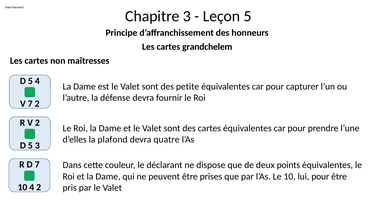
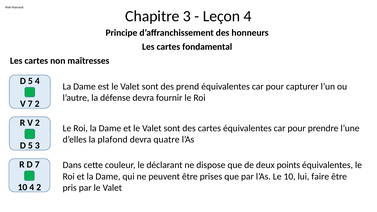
Leçon 5: 5 -> 4 (248, 16)
grandchelem: grandchelem -> fondamental (207, 47)
petite: petite -> prend (188, 87)
lui pour: pour -> faire (320, 176)
